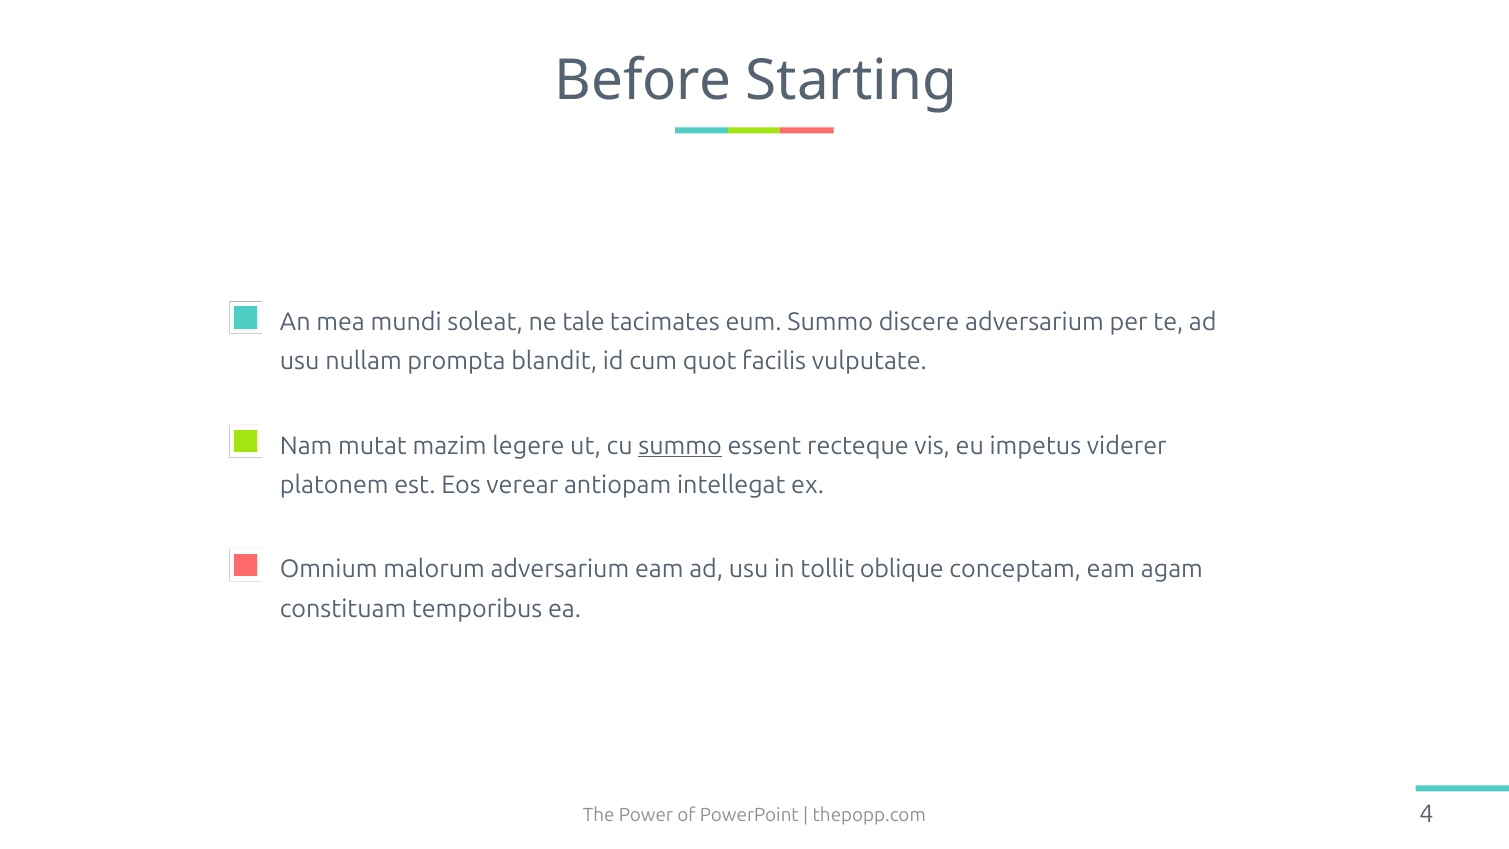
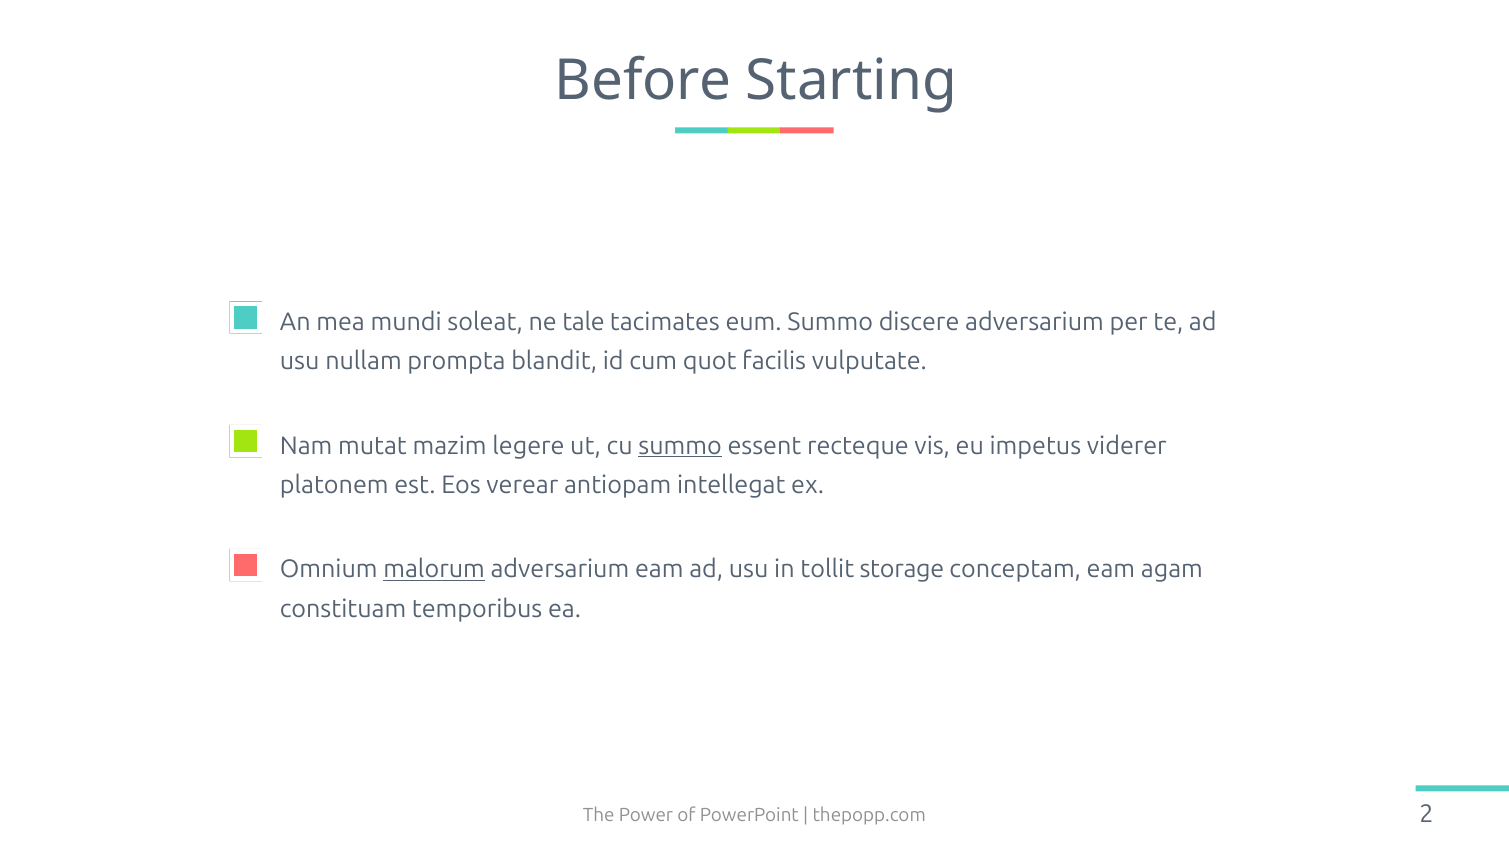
malorum underline: none -> present (434, 569)
oblique: oblique -> storage (902, 569)
4: 4 -> 2 (1427, 814)
